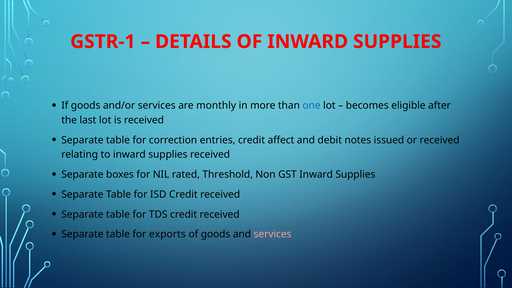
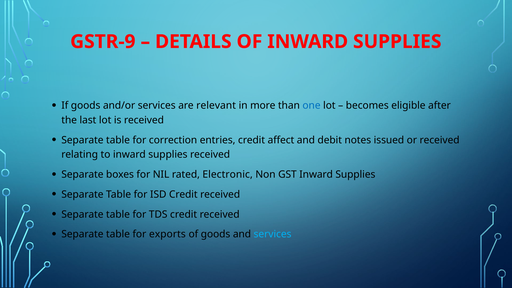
GSTR-1: GSTR-1 -> GSTR-9 (103, 42)
monthly: monthly -> relevant (216, 106)
Threshold: Threshold -> Electronic (228, 175)
services colour: pink -> light blue (273, 234)
